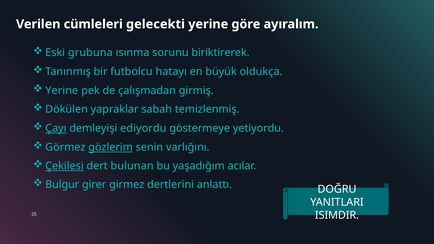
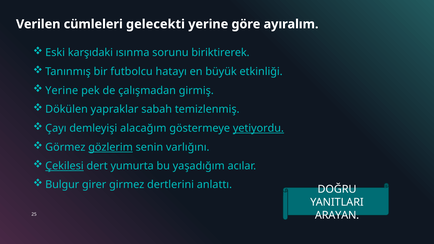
grubuna: grubuna -> karşıdaki (90, 53)
oldukça: oldukça -> etkinliği (261, 72)
Çayı underline: present -> none (56, 128)
ediyordu: ediyordu -> alacağım (143, 128)
yetiyordu underline: none -> present (258, 128)
bulunan: bulunan -> yumurta (132, 166)
ISIMDIR: ISIMDIR -> ARAYAN (337, 215)
